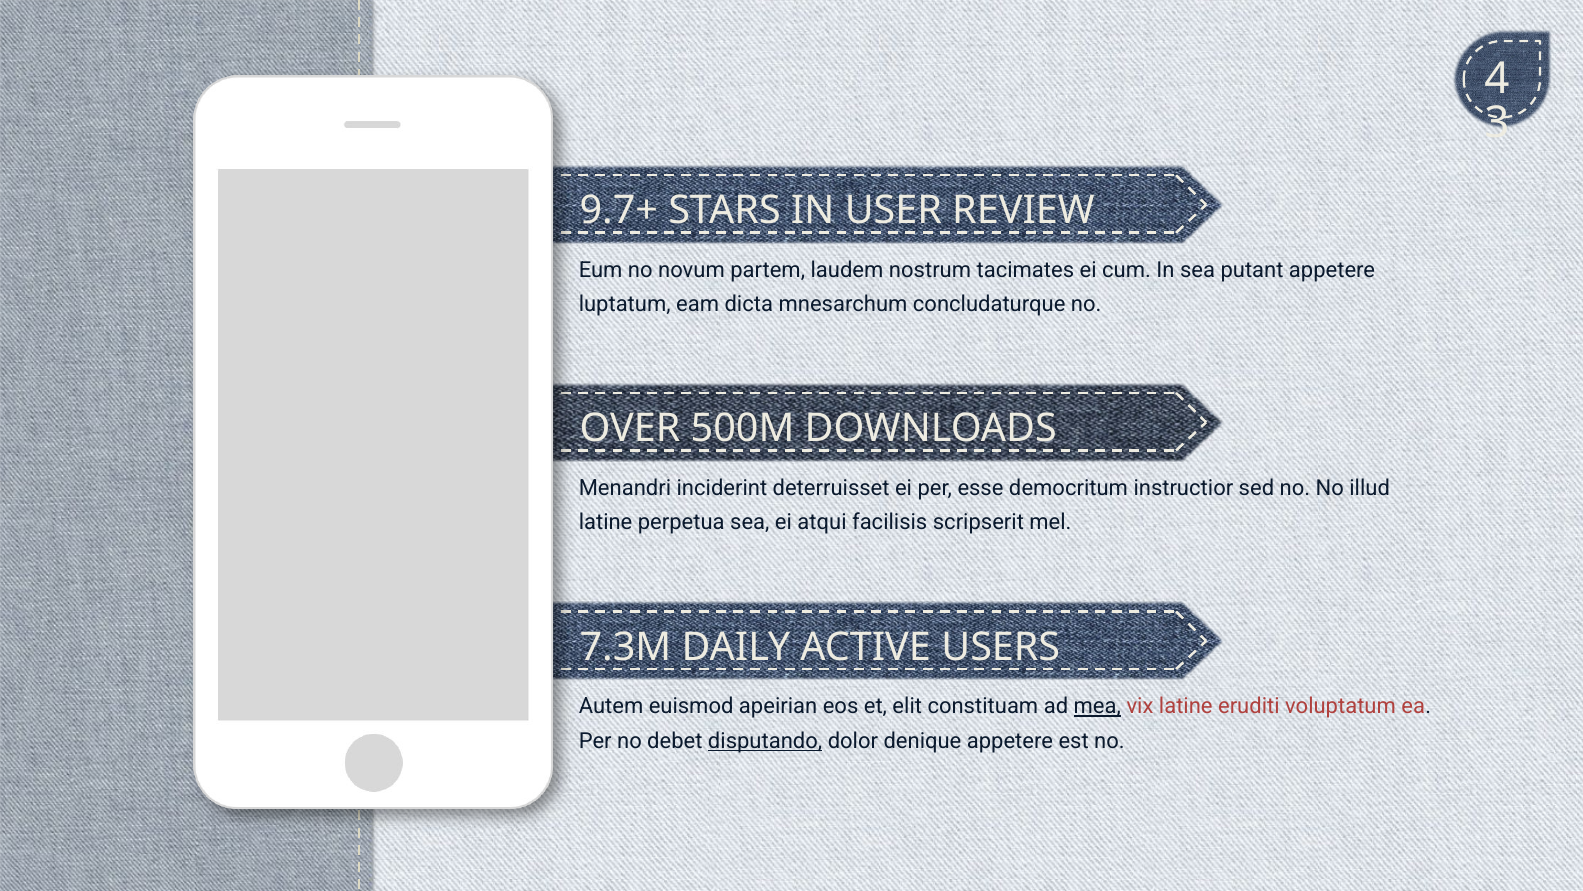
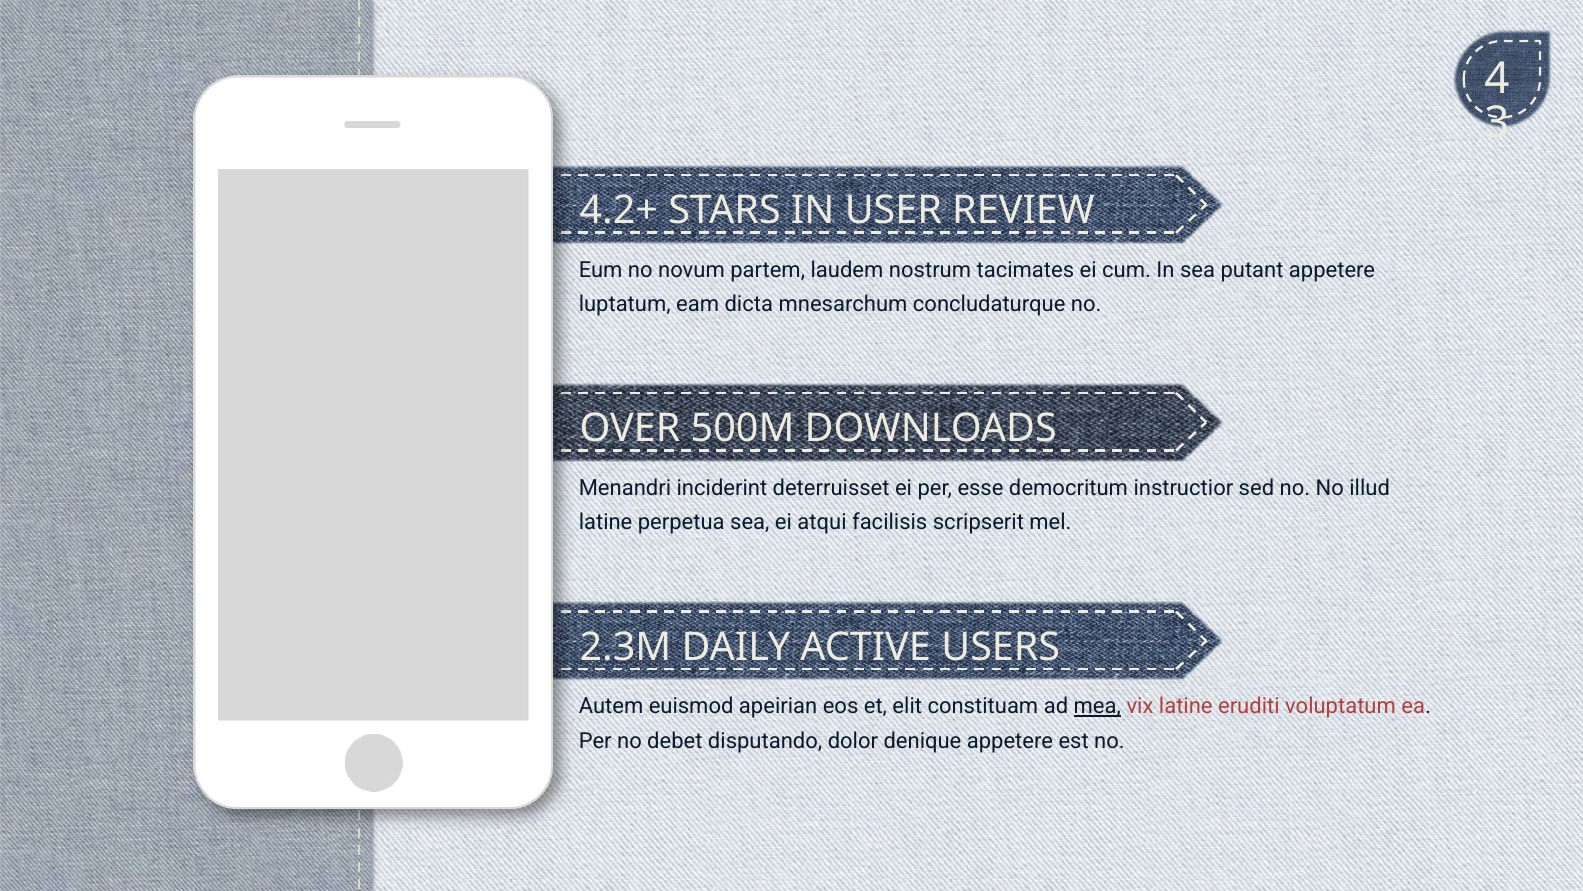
9.7+: 9.7+ -> 4.2+ (619, 211)
7.3M: 7.3M -> 2.3M (625, 647)
disputando underline: present -> none (765, 740)
